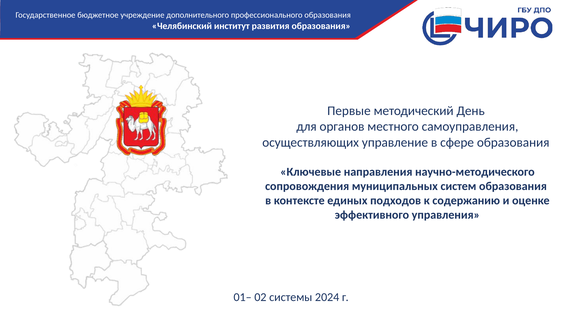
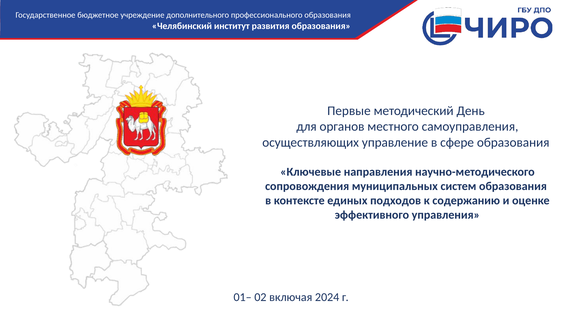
системы: системы -> включая (291, 298)
